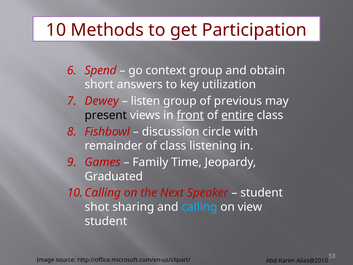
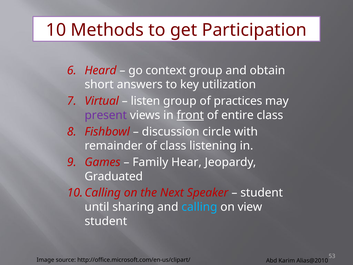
Spend: Spend -> Heard (101, 70)
Dewey: Dewey -> Virtual (102, 101)
previous: previous -> practices (238, 101)
present colour: black -> purple (106, 115)
entire underline: present -> none (237, 115)
Time: Time -> Hear (186, 162)
shot: shot -> until (97, 207)
